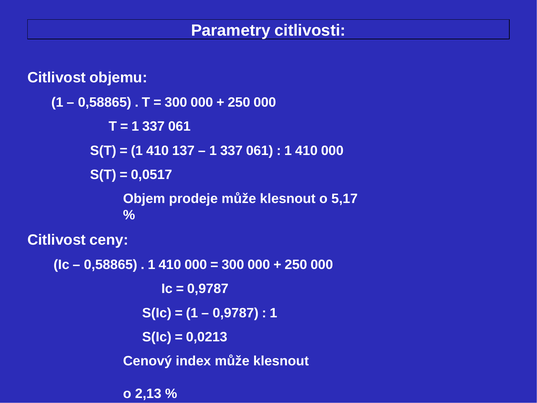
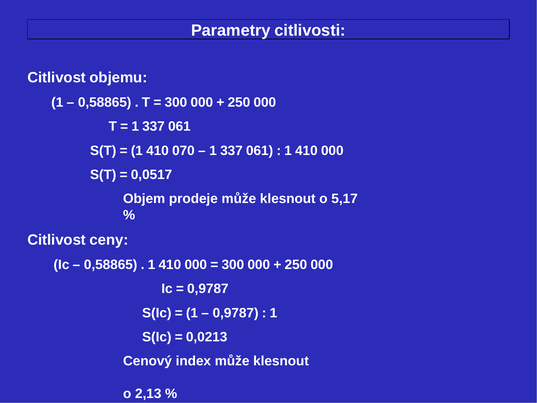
137: 137 -> 070 (183, 151)
